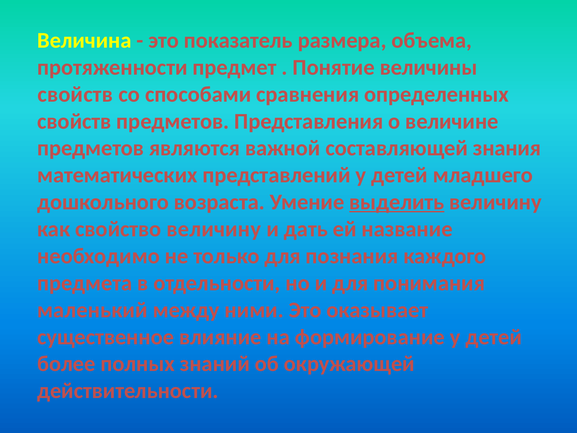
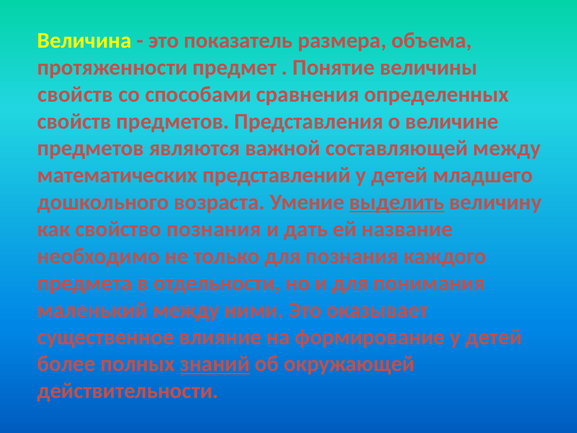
составляющей знания: знания -> между (507, 148)
свойство величину: величину -> познания (214, 229)
знаний underline: none -> present (215, 364)
